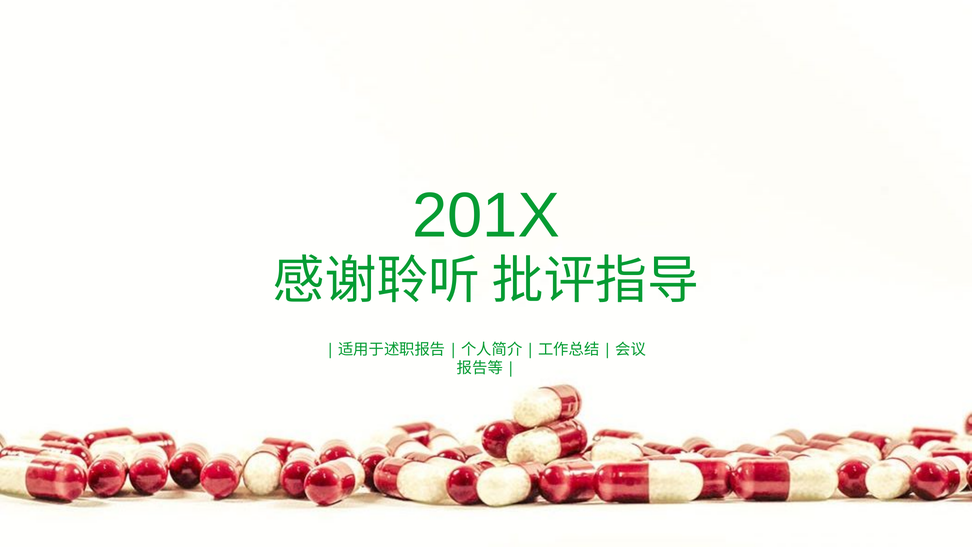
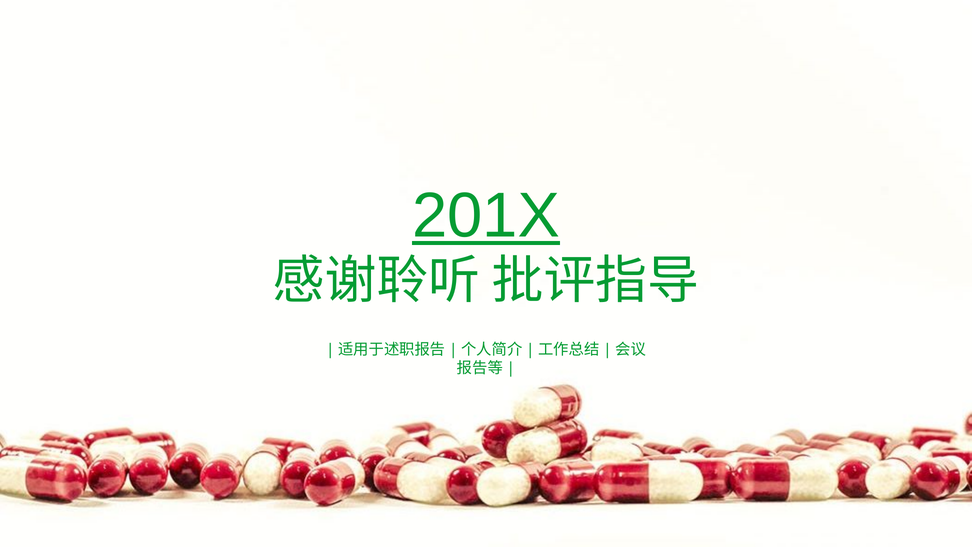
201X underline: none -> present (486, 216)
